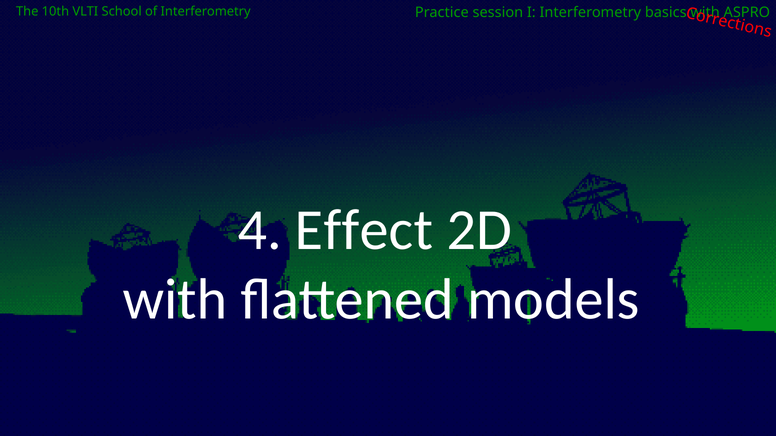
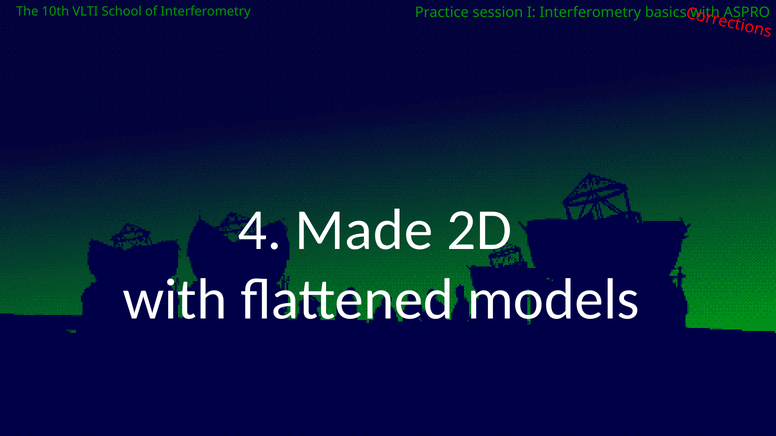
Effect: Effect -> Made (364, 230)
